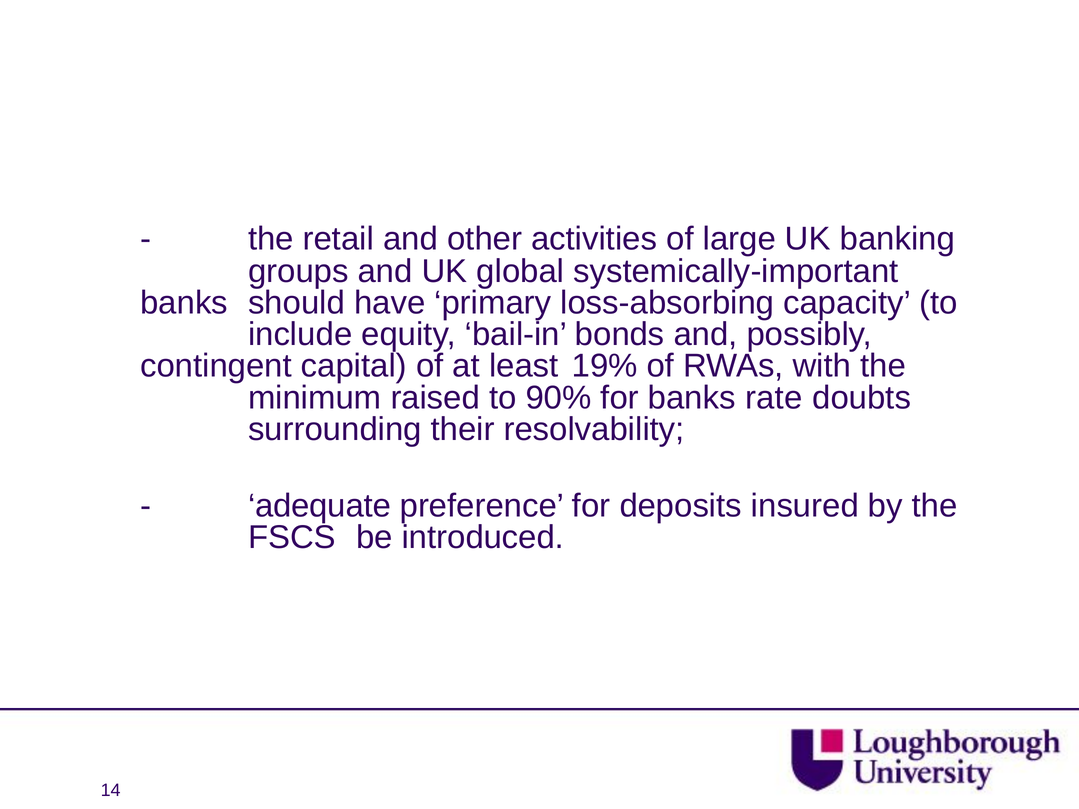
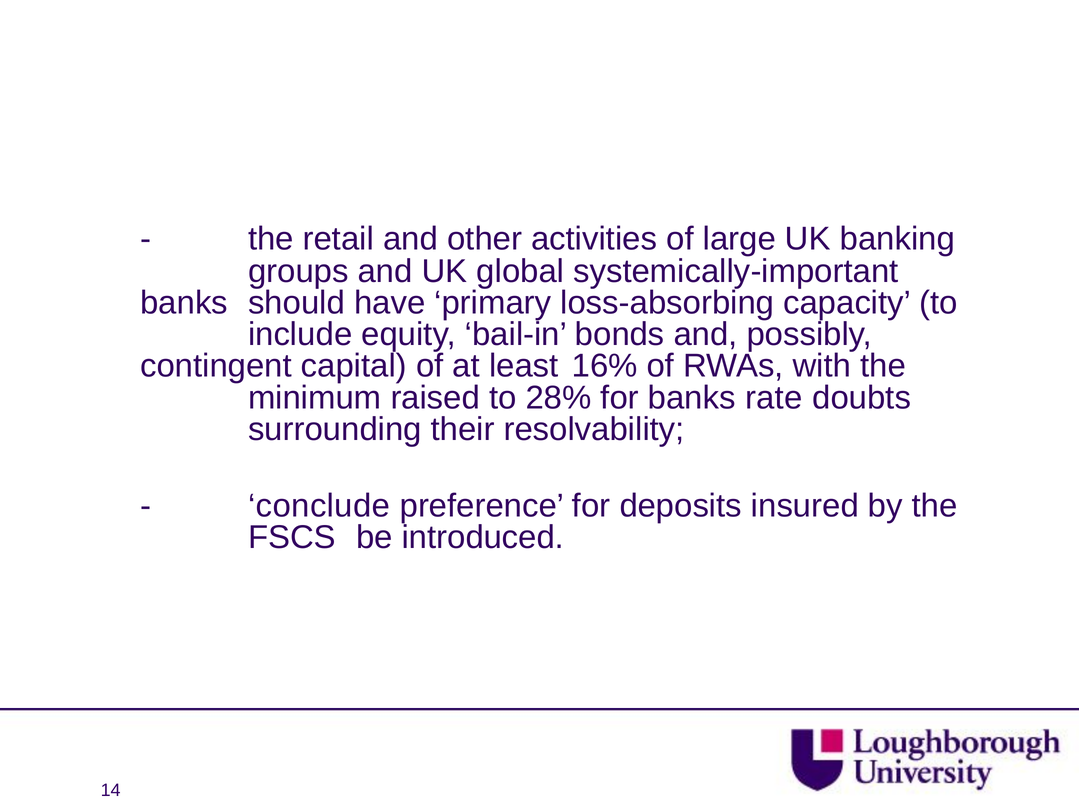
19%: 19% -> 16% (605, 366)
90%: 90% -> 28% (558, 398)
adequate: adequate -> conclude (319, 506)
